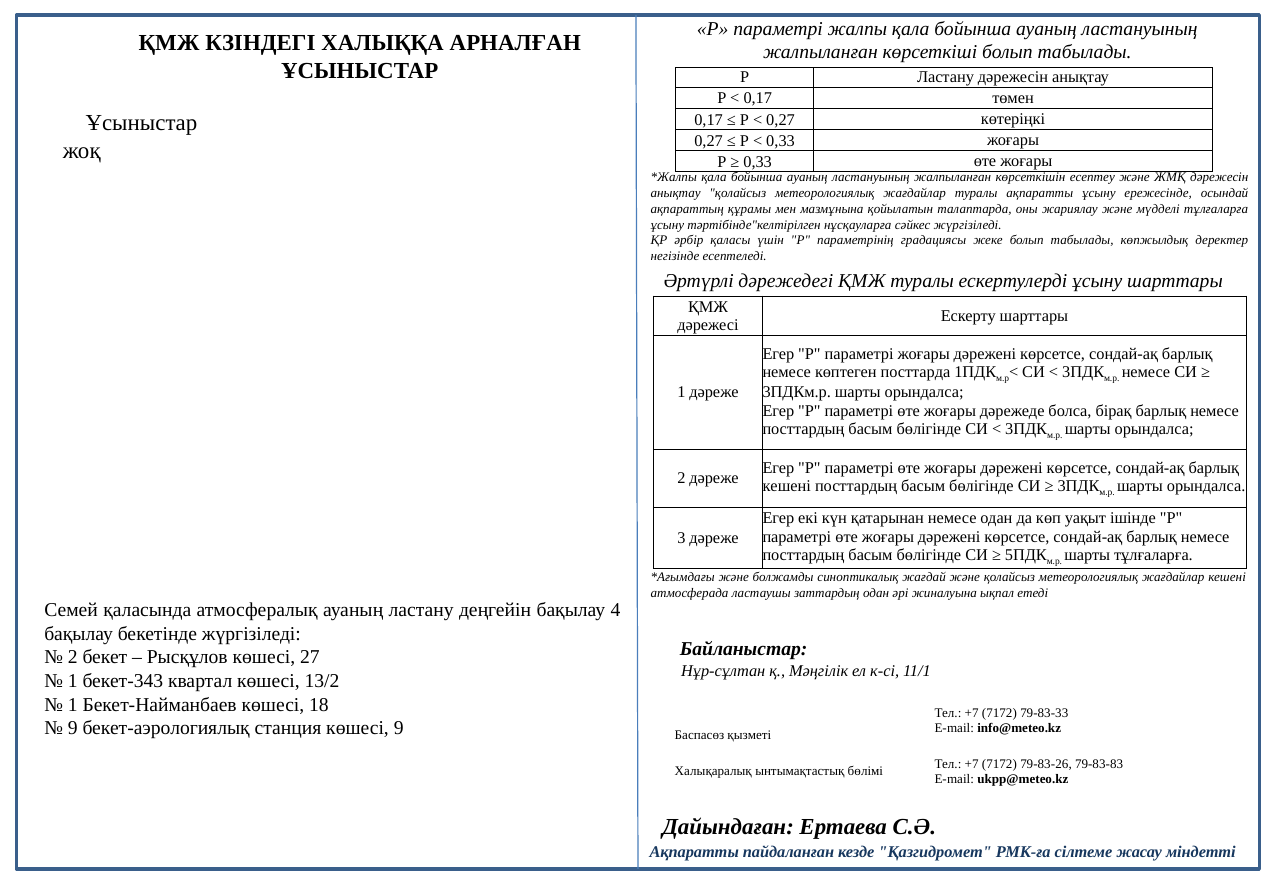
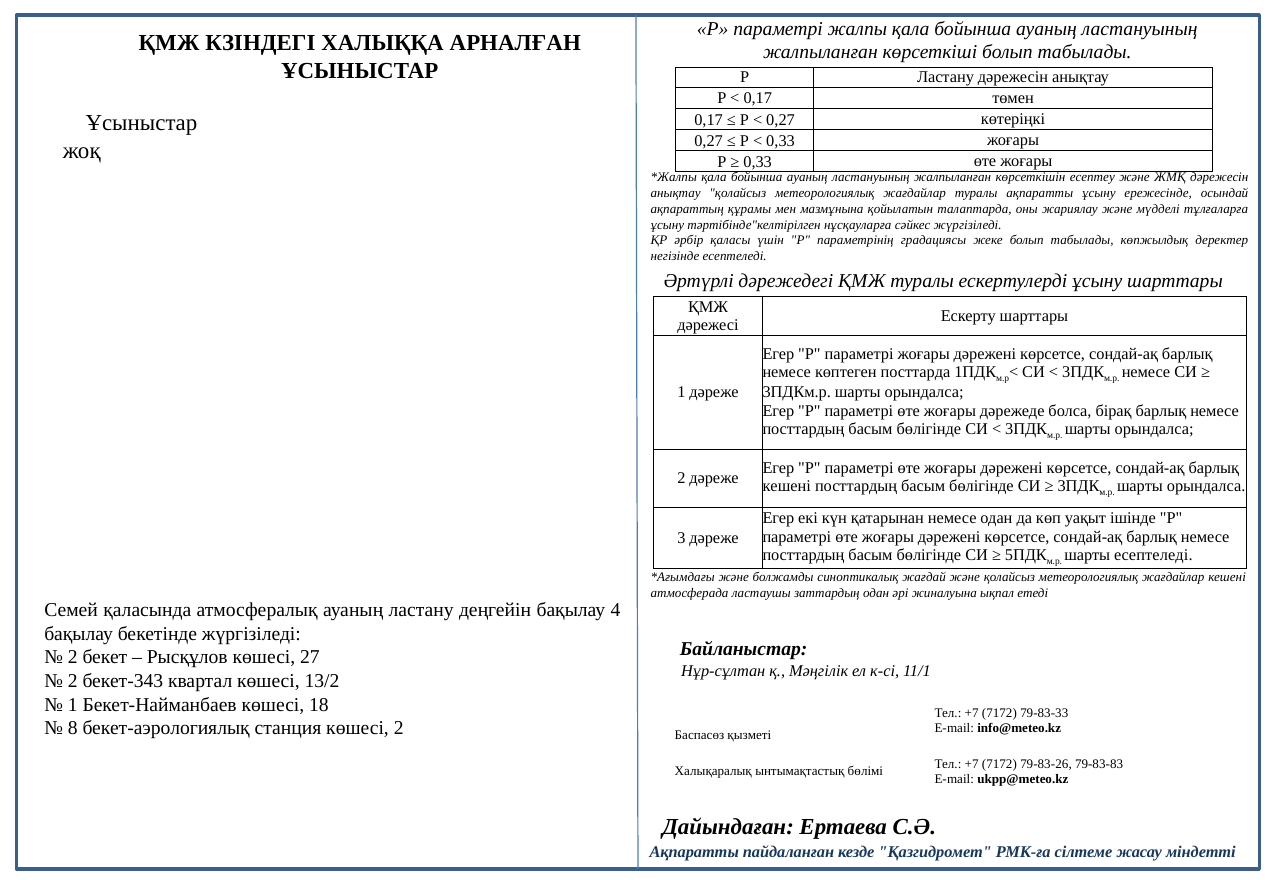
шарты тұлғаларға: тұлғаларға -> есептеледі (1153, 554)
1: 1 -> 2 (73, 680)
9: 9 -> 8 (73, 728)
көшесі 9: 9 -> 2 (399, 728)
